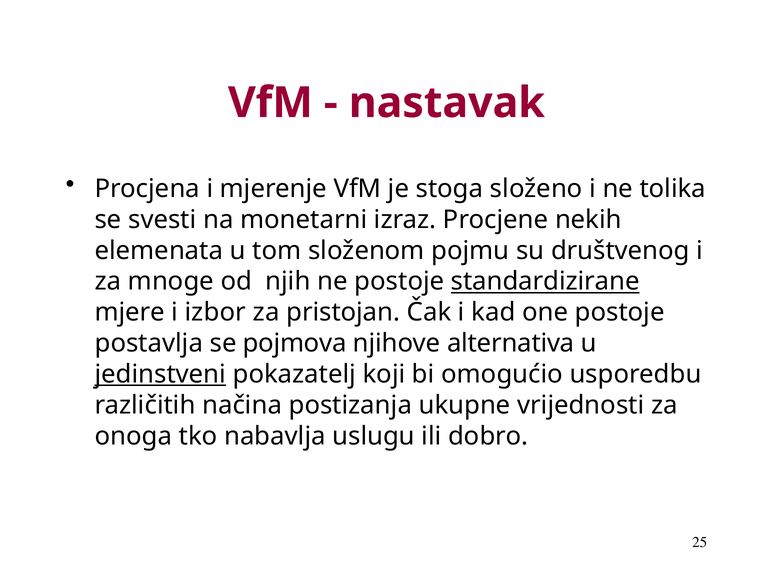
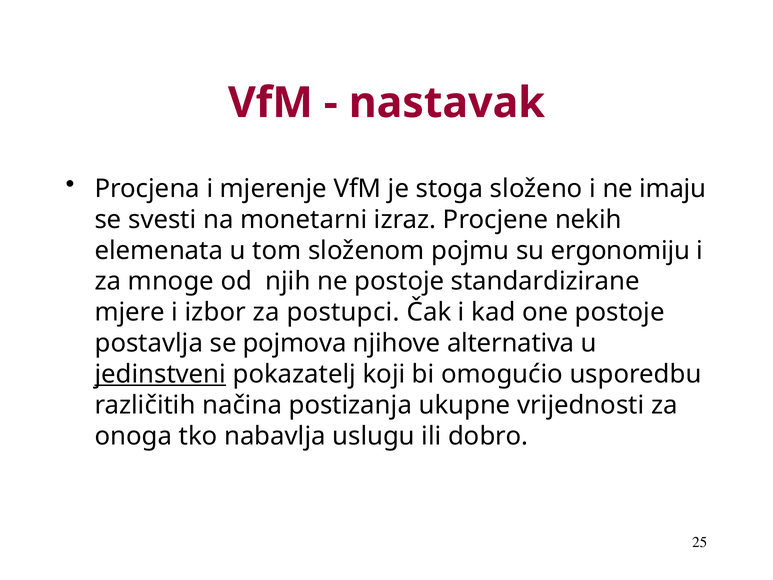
tolika: tolika -> imaju (673, 189)
društvenog: društvenog -> ergonomiju (620, 250)
standardizirane underline: present -> none (545, 281)
pristojan: pristojan -> postupci (343, 312)
